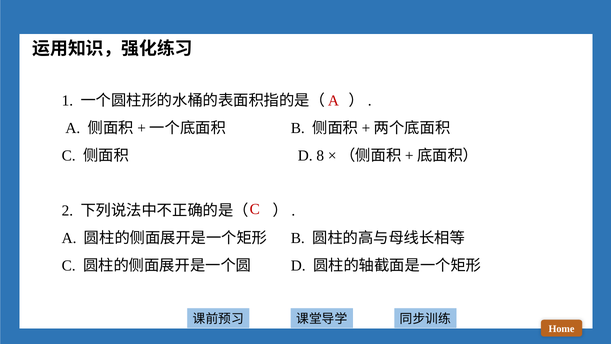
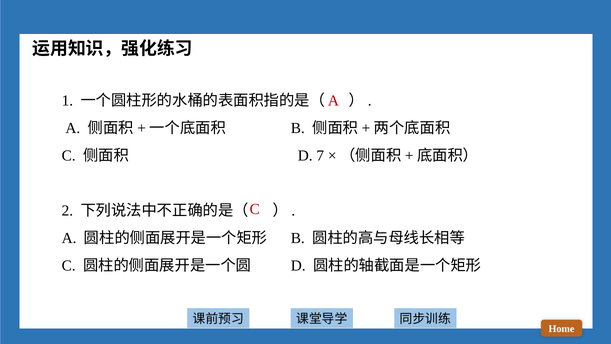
8: 8 -> 7 (320, 156)
